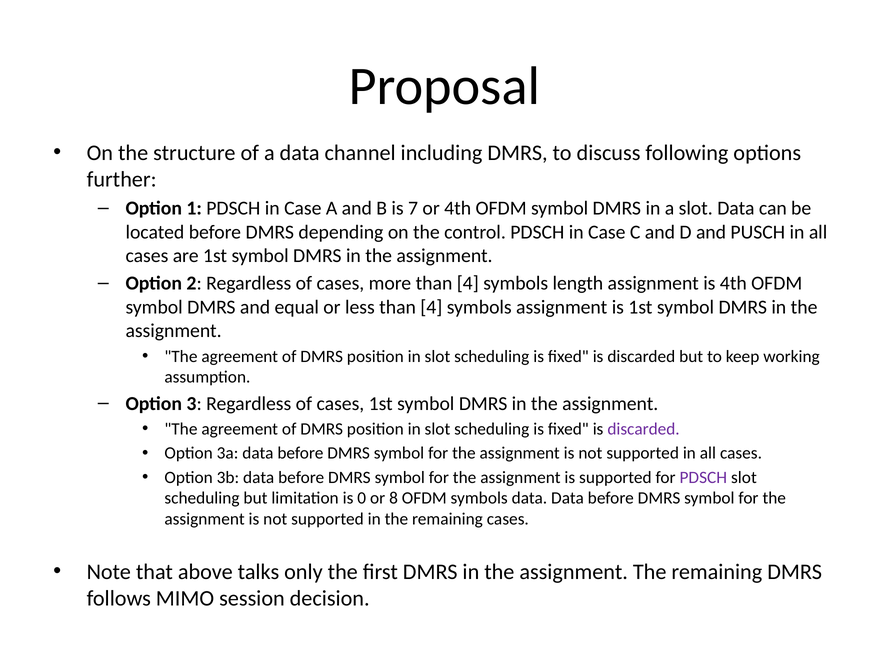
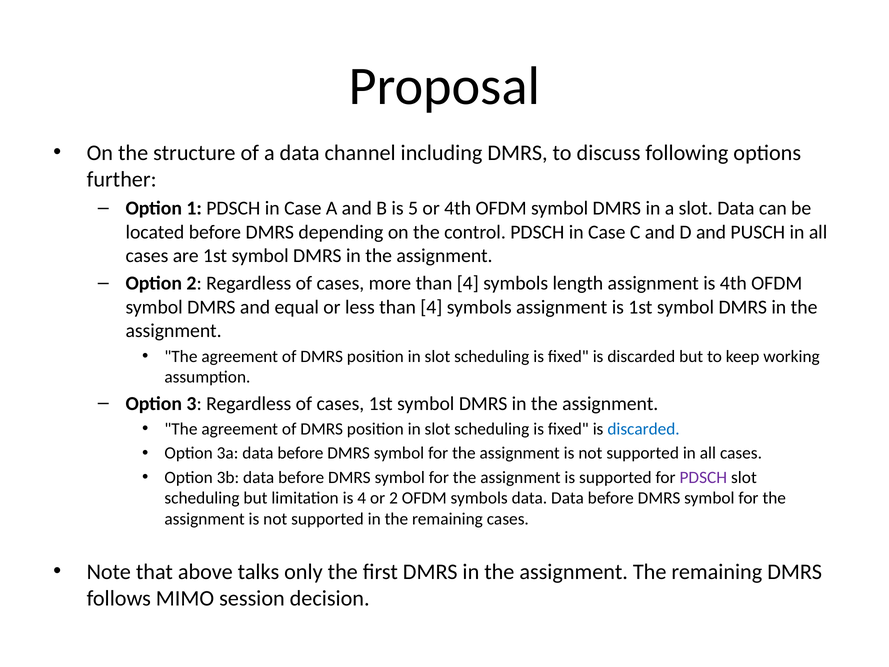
7: 7 -> 5 (413, 208)
discarded colour: purple -> blue (644, 429)
is 0: 0 -> 4 (362, 498)
or 8: 8 -> 2 (394, 498)
